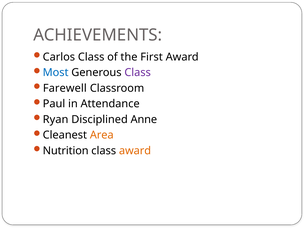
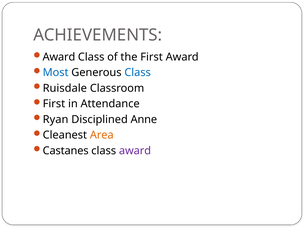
Carlos: Carlos -> Award (59, 57)
Class colour: purple -> blue (138, 73)
Farewell: Farewell -> Ruisdale (65, 88)
Paul: Paul -> First (54, 104)
Nutrition: Nutrition -> Castanes (66, 151)
award colour: orange -> purple (135, 151)
